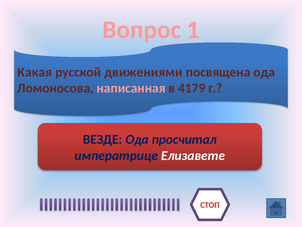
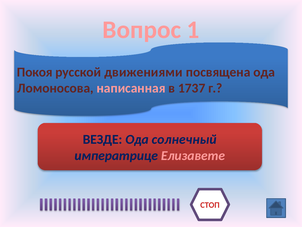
Какая: Какая -> Покоя (35, 72)
4179: 4179 -> 1737 (192, 88)
просчитал: просчитал -> солнечный (184, 139)
Елизавете colour: white -> pink (193, 155)
